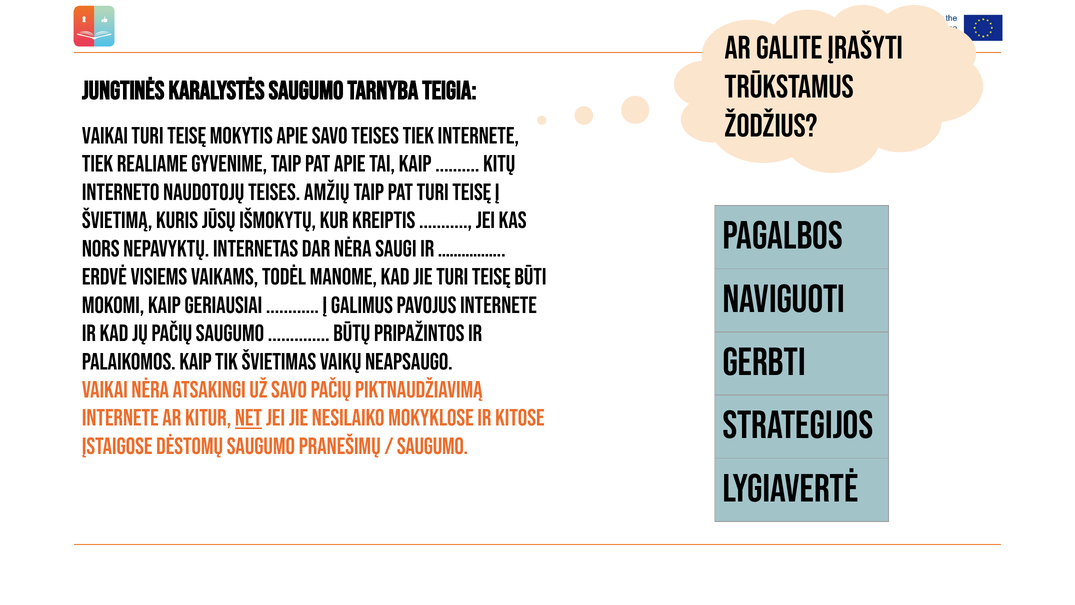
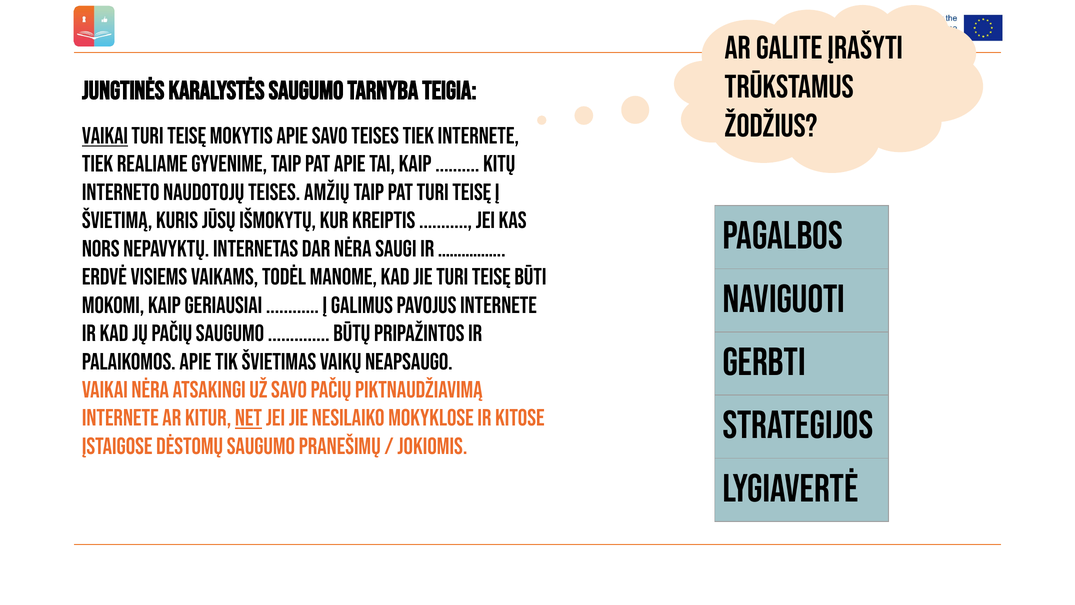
Vaikai underline: none -> present (105, 136)
palaikomos Kaip: Kaip -> Apie (195, 362)
saugumo: saugumo -> jokiomis (432, 446)
